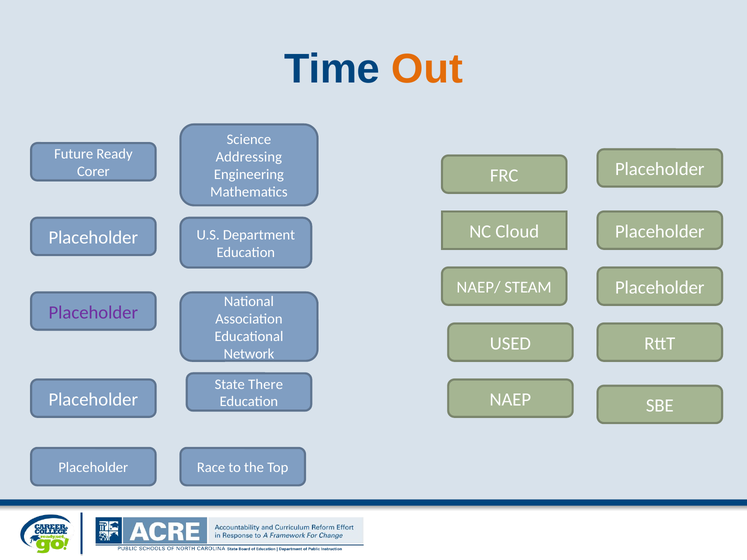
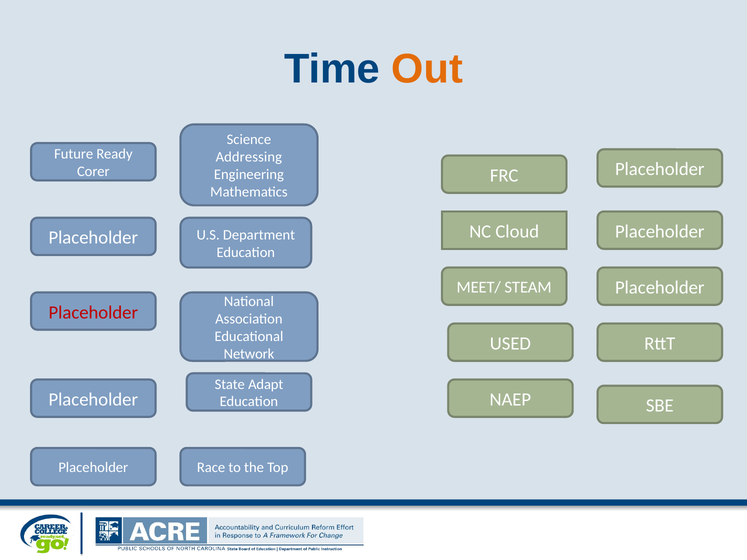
NAEP/: NAEP/ -> MEET/ (479, 287)
Placeholder colour: purple -> red (93, 312)
There: There -> Adapt (266, 384)
